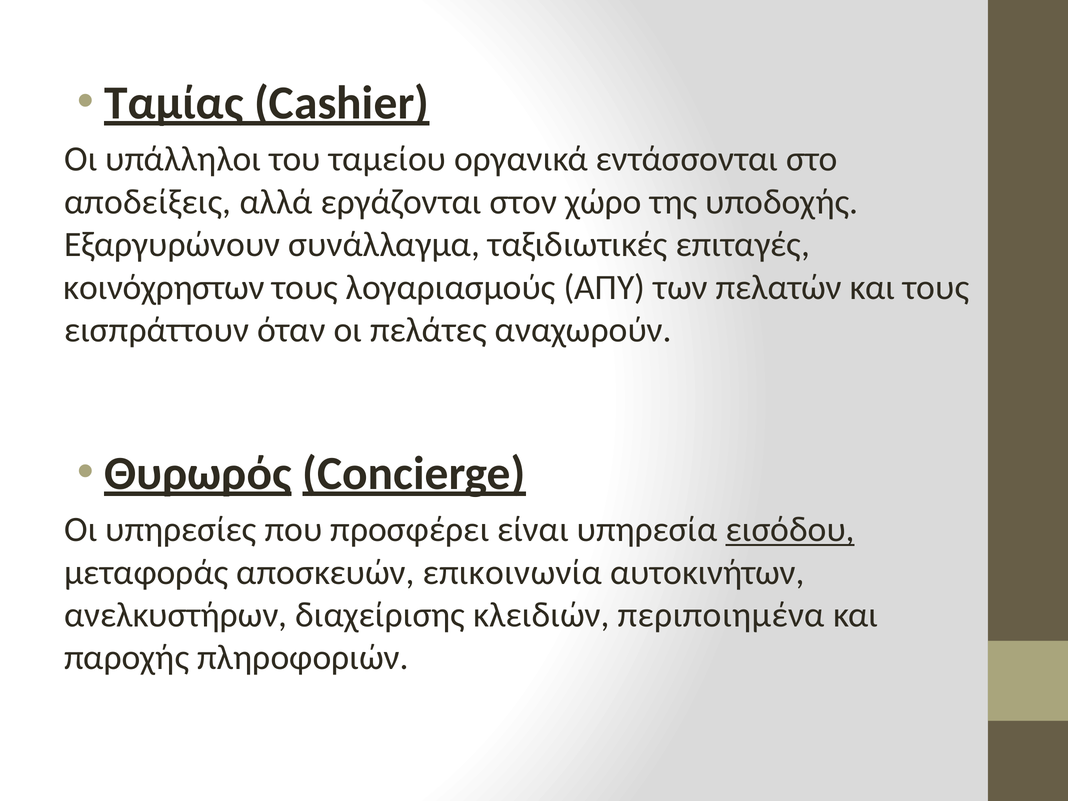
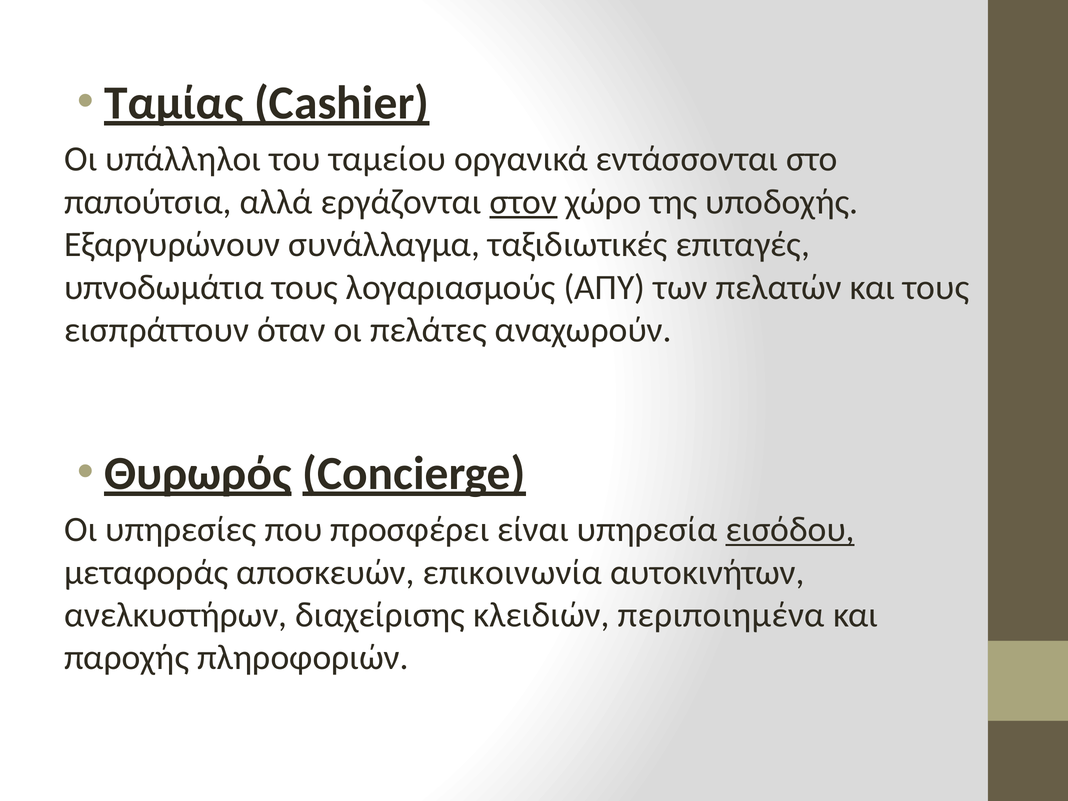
αποδείξεις: αποδείξεις -> παπούτσια (148, 202)
στον underline: none -> present (523, 202)
κοινόχρηστων: κοινόχρηστων -> υπνοδωμάτια (164, 287)
